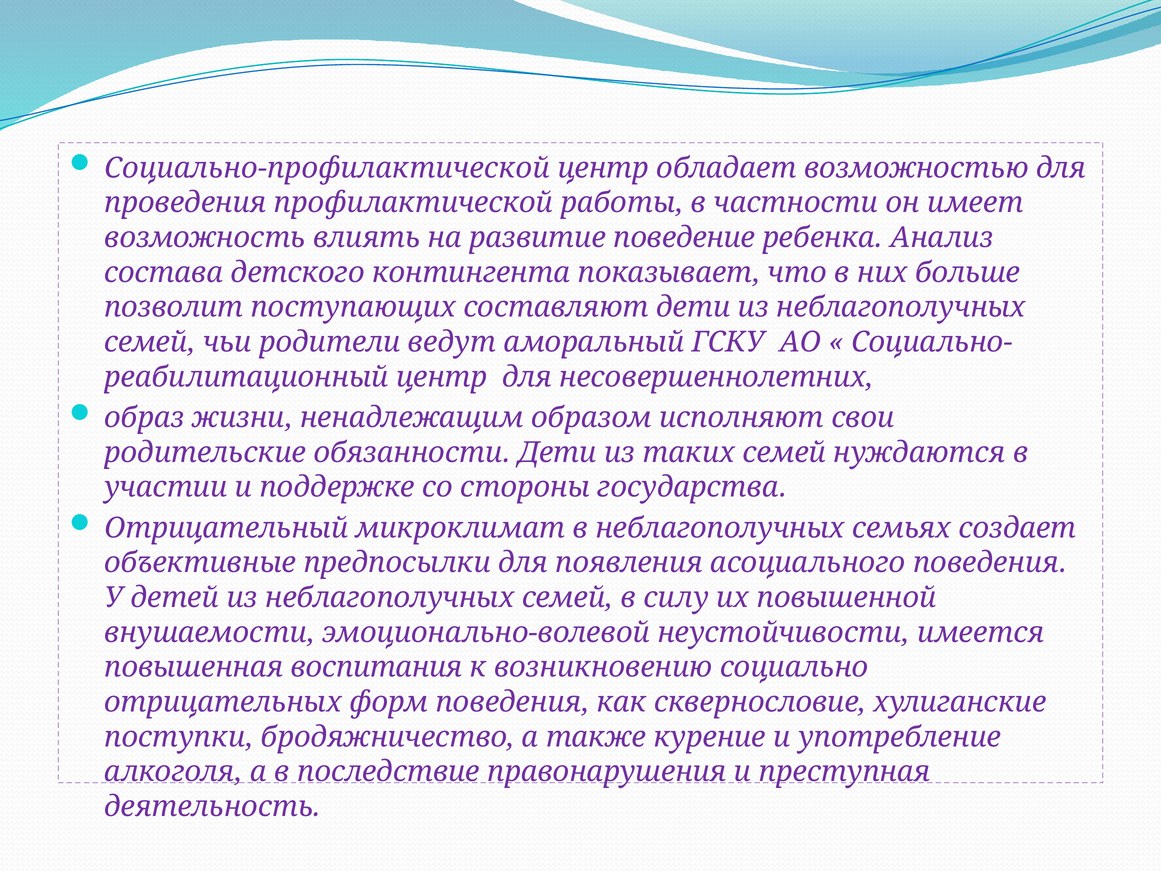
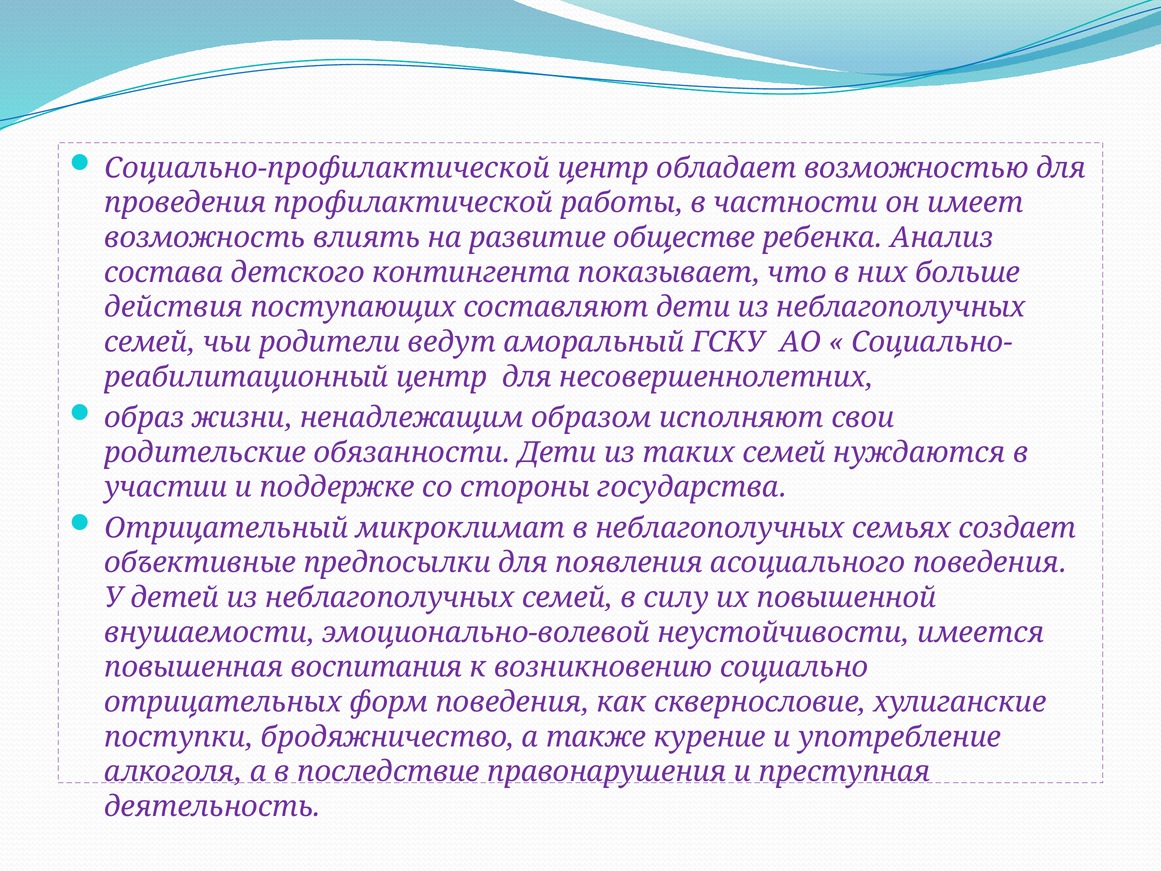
поведение: поведение -> обществе (684, 238)
позволит: позволит -> действия (174, 307)
